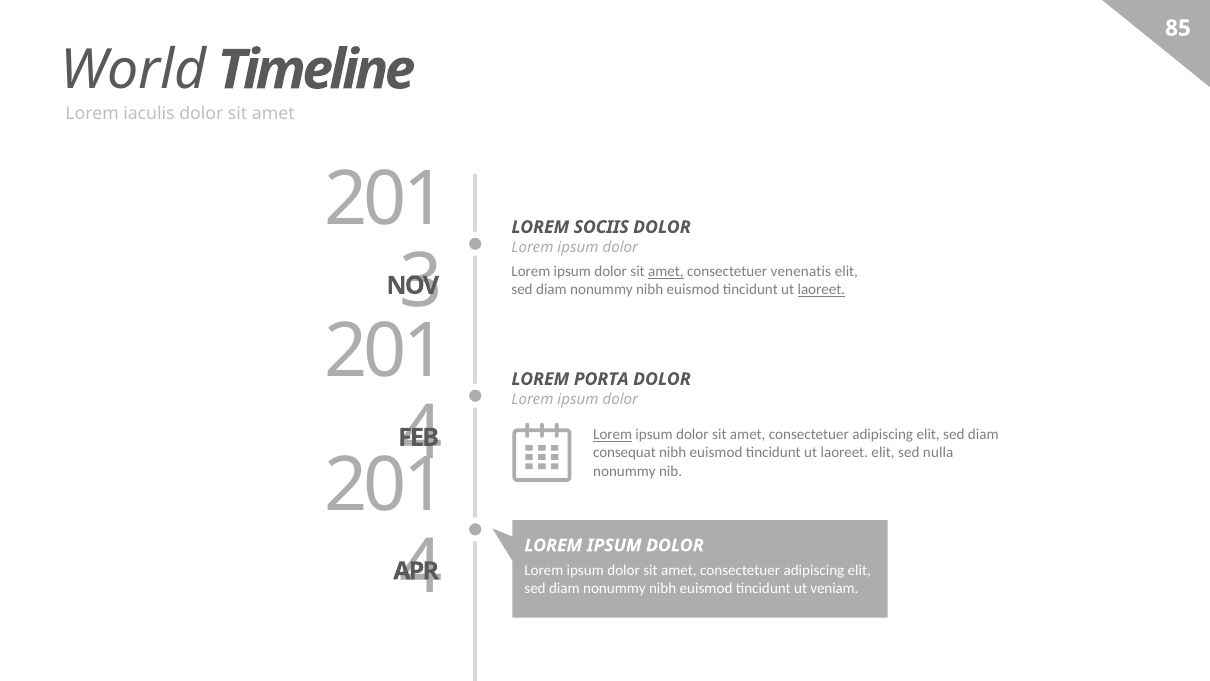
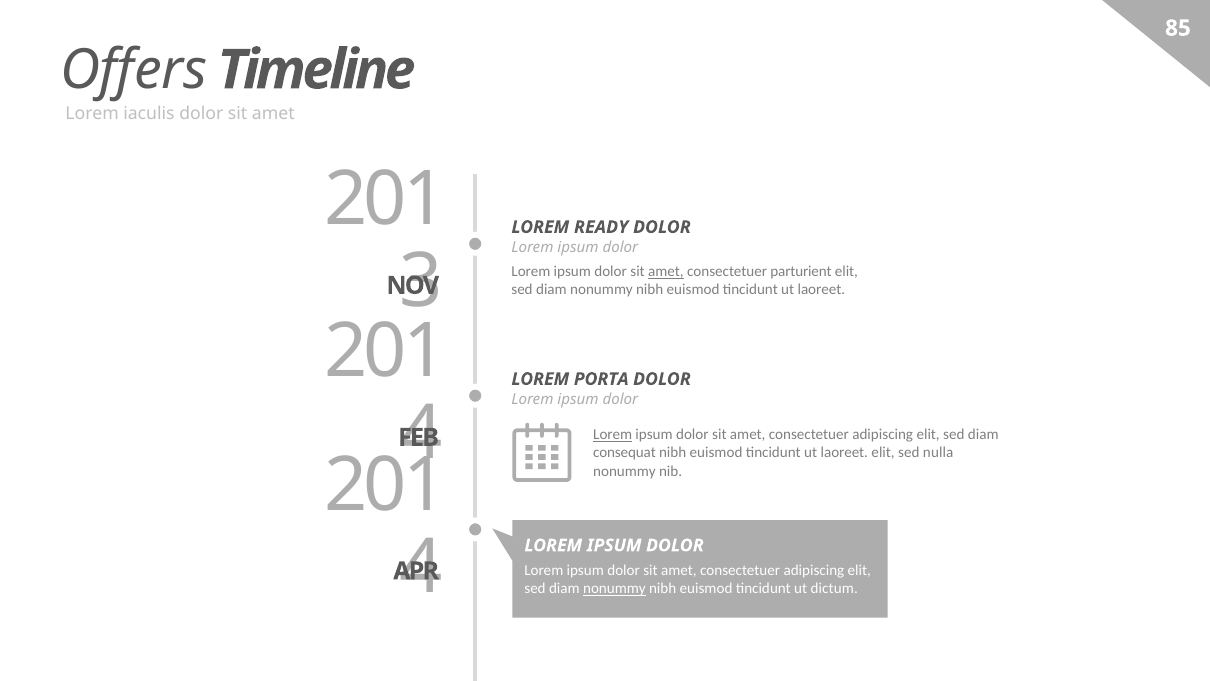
World: World -> Offers (134, 70)
SOCIIS: SOCIIS -> READY (601, 227)
venenatis: venenatis -> parturient (801, 272)
laoreet underline: present -> none (821, 290)
nonummy underline: none -> present (614, 588)
veniam: veniam -> dictum (834, 588)
